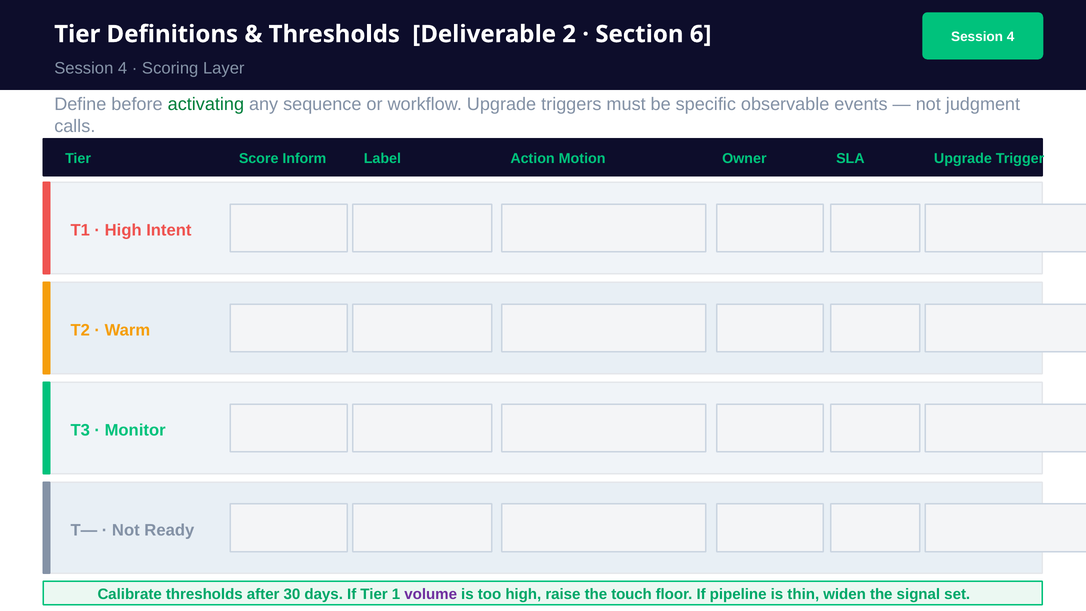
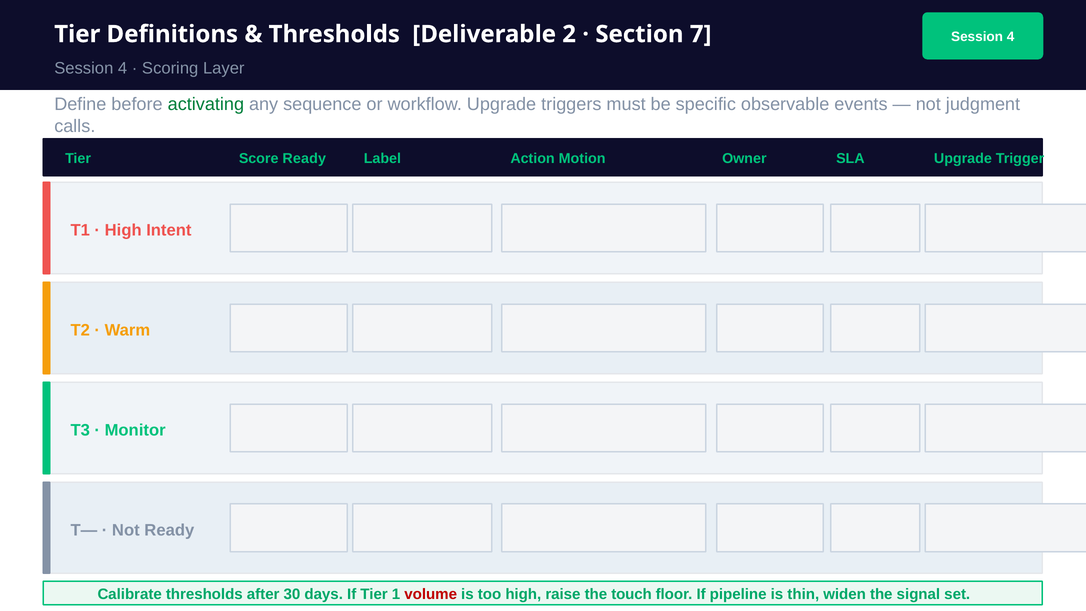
6: 6 -> 7 (701, 34)
Score Inform: Inform -> Ready (304, 158)
volume colour: purple -> red (431, 594)
